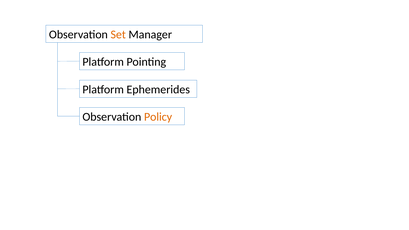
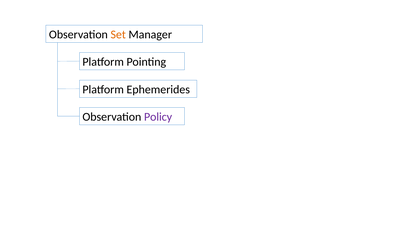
Policy colour: orange -> purple (158, 117)
